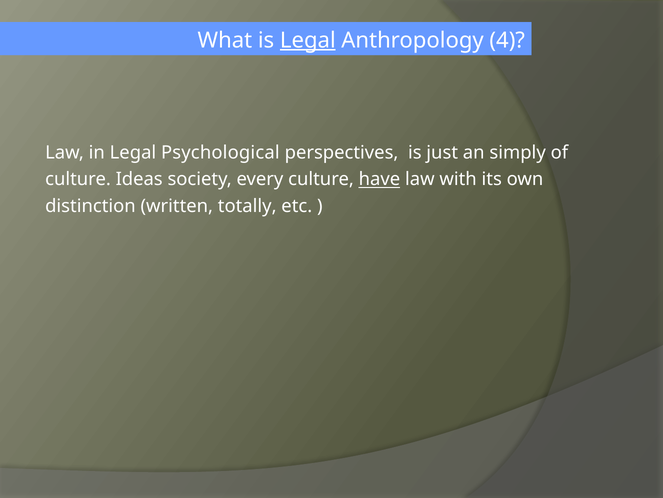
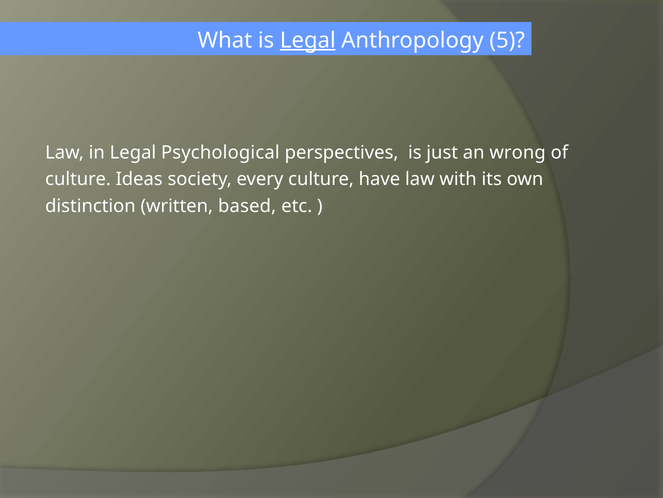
4: 4 -> 5 (507, 40)
simply: simply -> wrong (518, 153)
have underline: present -> none (379, 179)
totally: totally -> based (247, 206)
